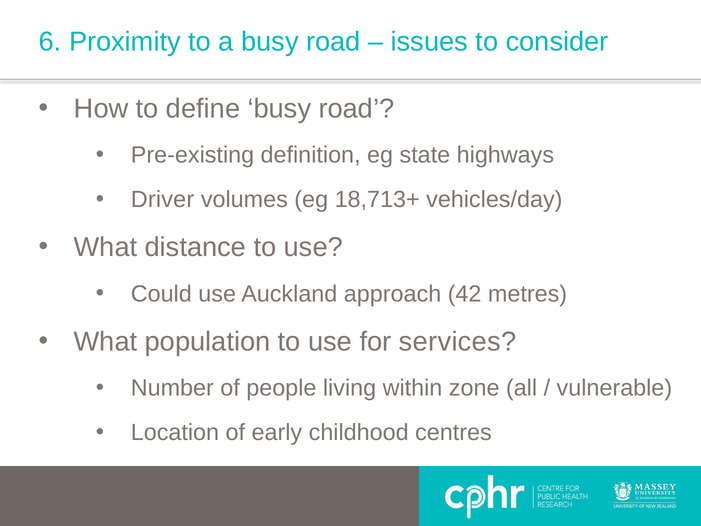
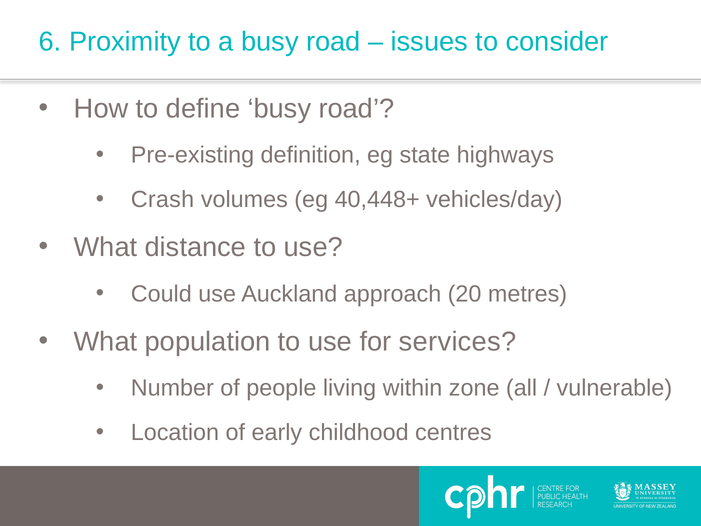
Driver: Driver -> Crash (162, 200)
18,713+: 18,713+ -> 40,448+ (377, 200)
42: 42 -> 20 (465, 294)
